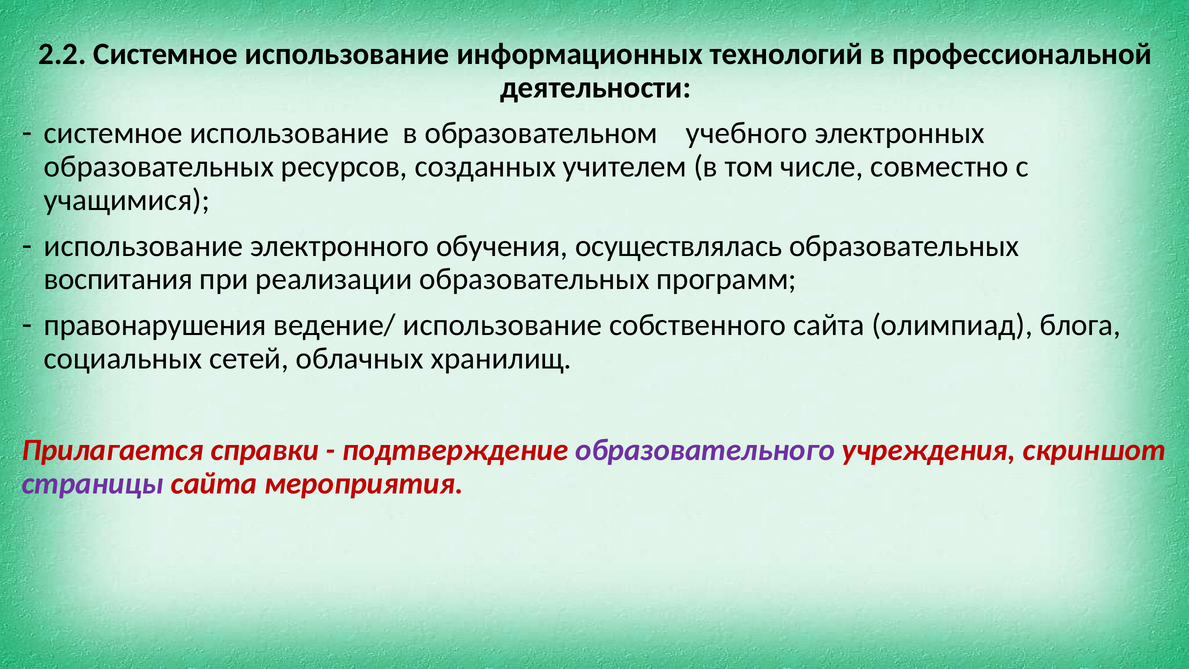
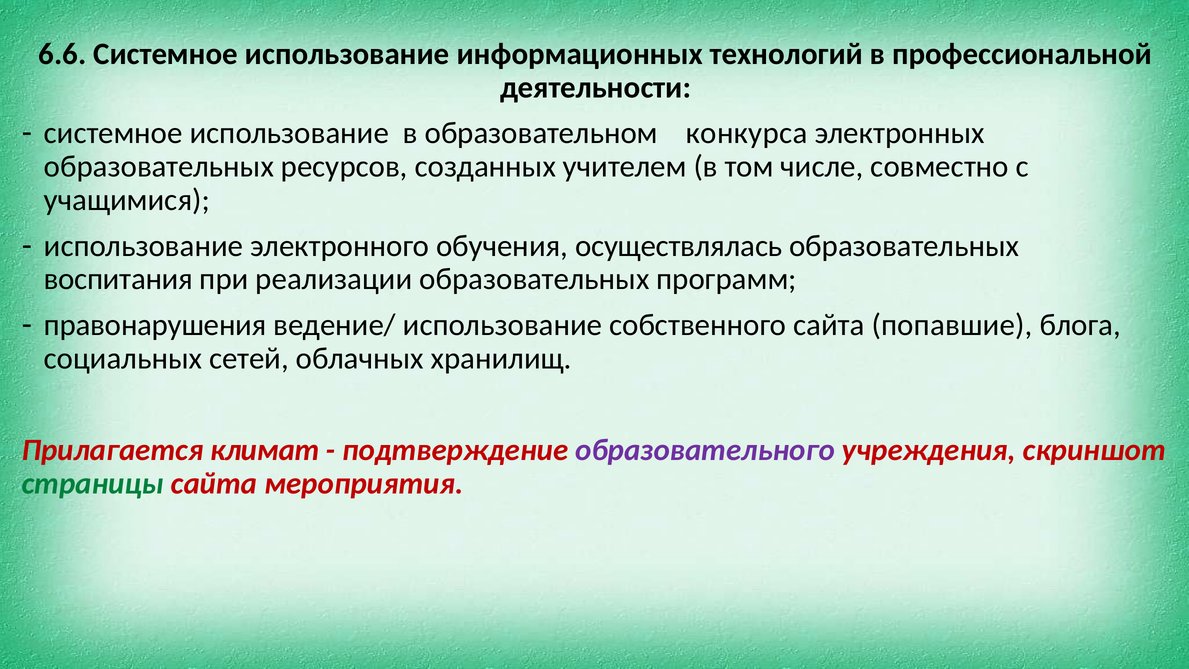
2.2: 2.2 -> 6.6 (62, 54)
учебного: учебного -> конкурса (747, 133)
олимпиад: олимпиад -> попавшие (952, 325)
справки: справки -> климат (265, 450)
страницы colour: purple -> green (93, 483)
